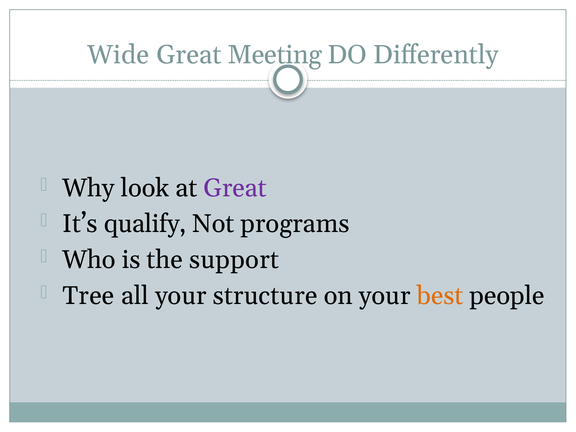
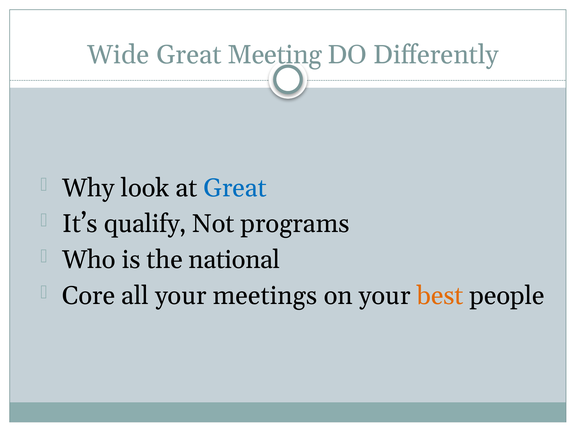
Great colour: purple -> blue (235, 188)
support: support -> national (234, 260)
Tree: Tree -> Core (89, 296)
structure: structure -> meetings (265, 296)
